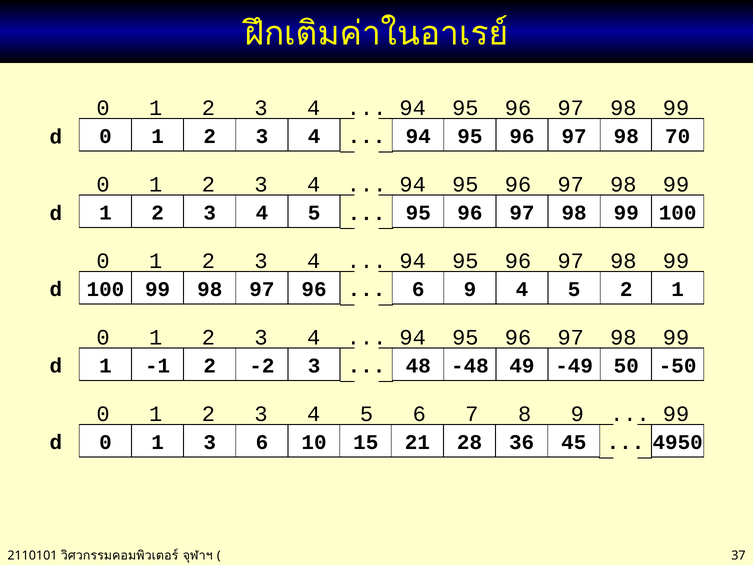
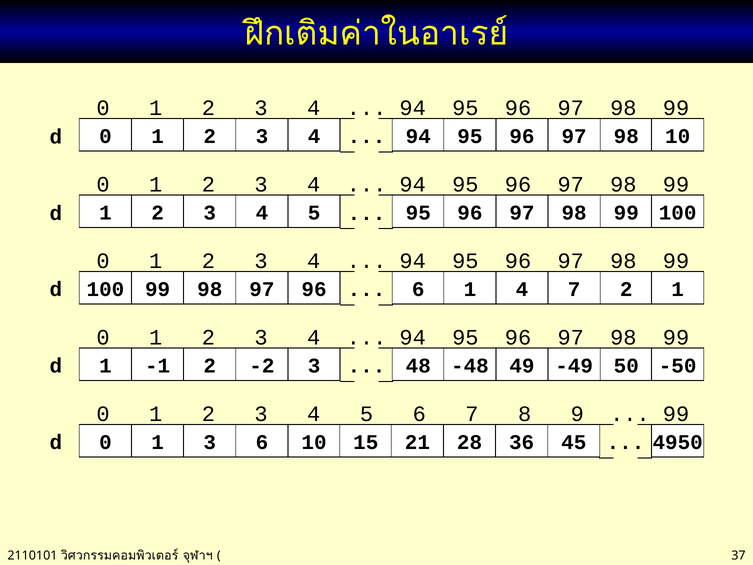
98 70: 70 -> 10 (678, 136)
d 9: 9 -> 1 (470, 289)
5: 5 -> 7 (574, 289)
